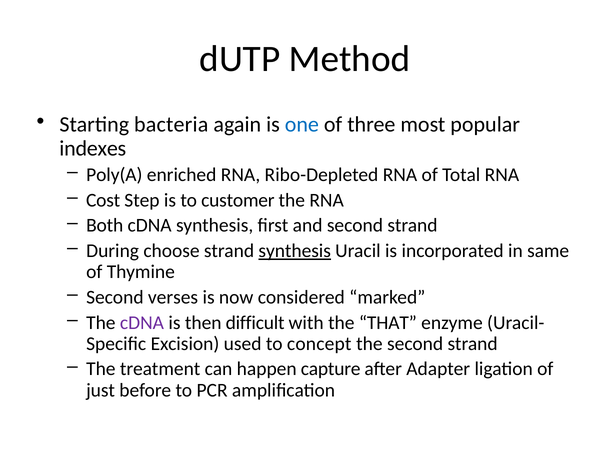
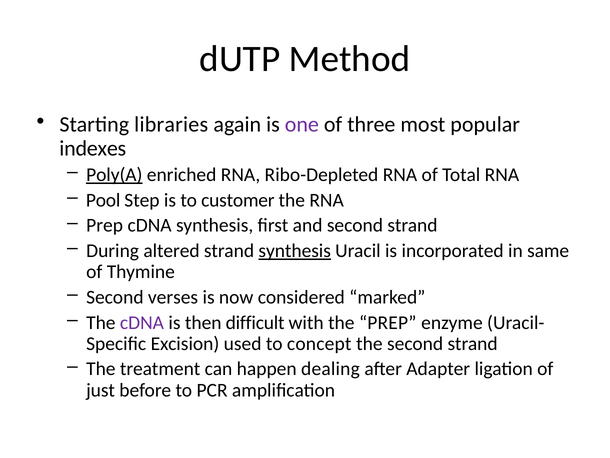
bacteria: bacteria -> libraries (171, 125)
one colour: blue -> purple (302, 125)
Poly(A underline: none -> present (114, 175)
Cost: Cost -> Pool (103, 200)
Both: Both -> Prep (105, 225)
choose: choose -> altered (172, 251)
the THAT: THAT -> PREP (388, 322)
capture: capture -> dealing (330, 369)
